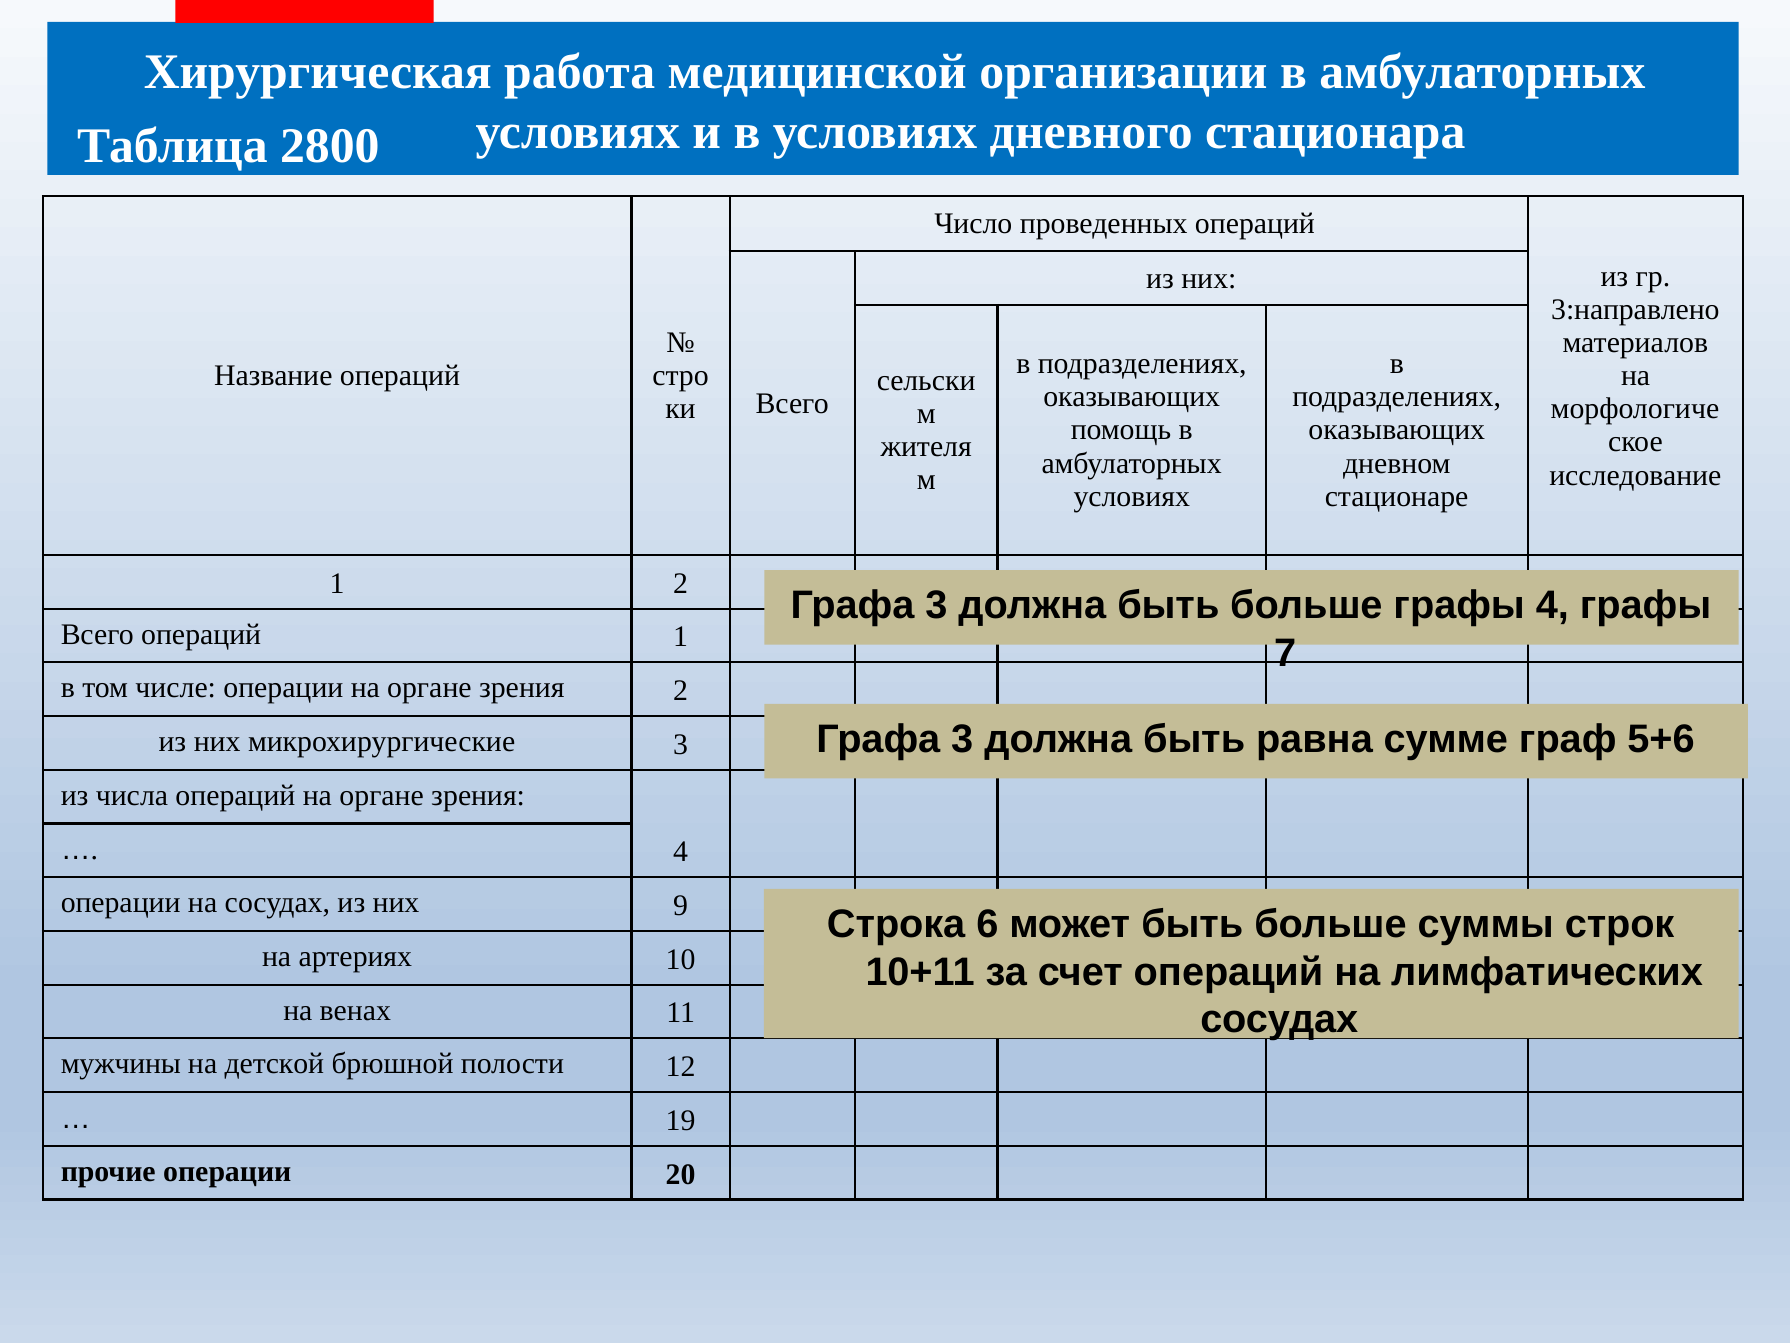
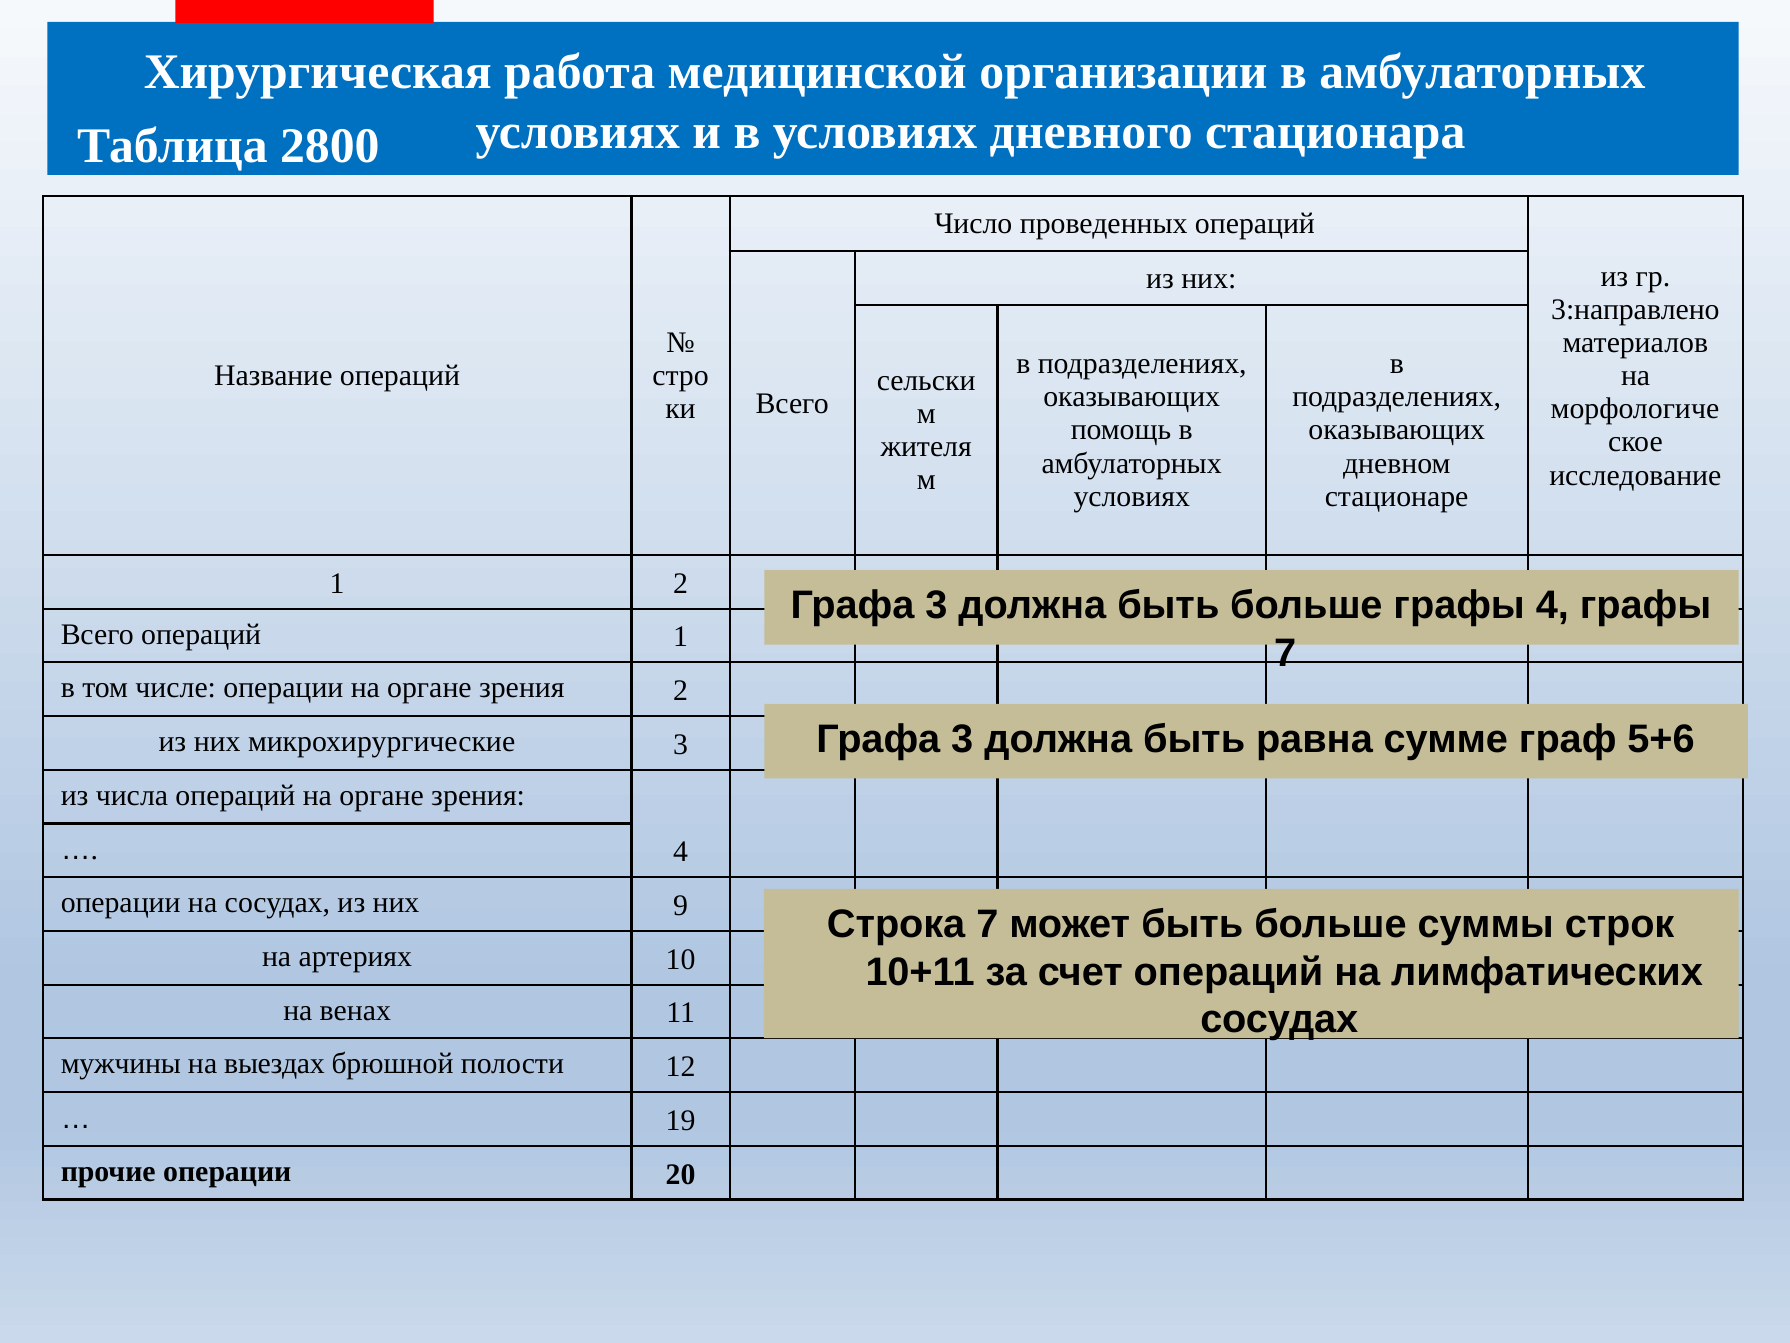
Строка 6: 6 -> 7 (987, 924)
детской: детской -> выездах (275, 1064)
